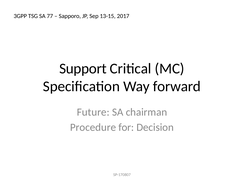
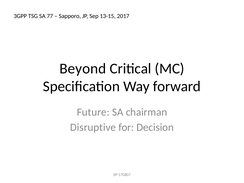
Support: Support -> Beyond (83, 69)
Procedure: Procedure -> Disruptive (93, 127)
